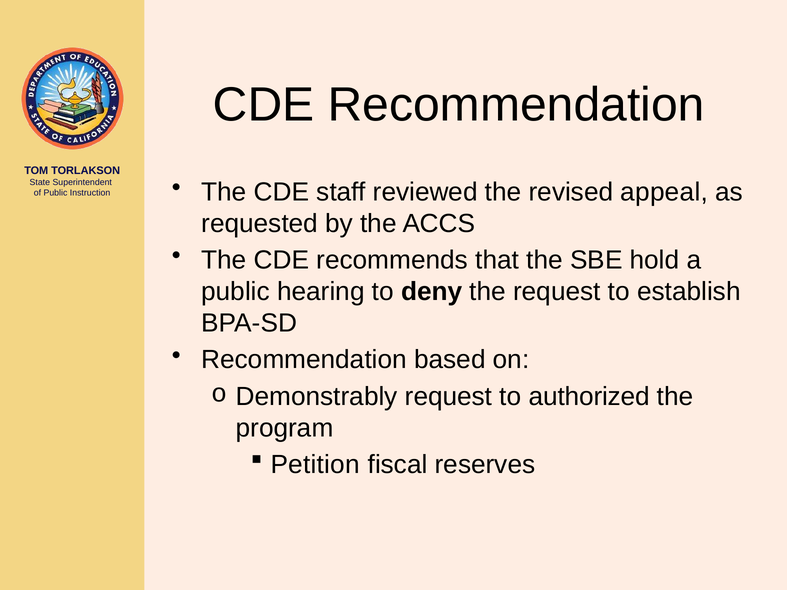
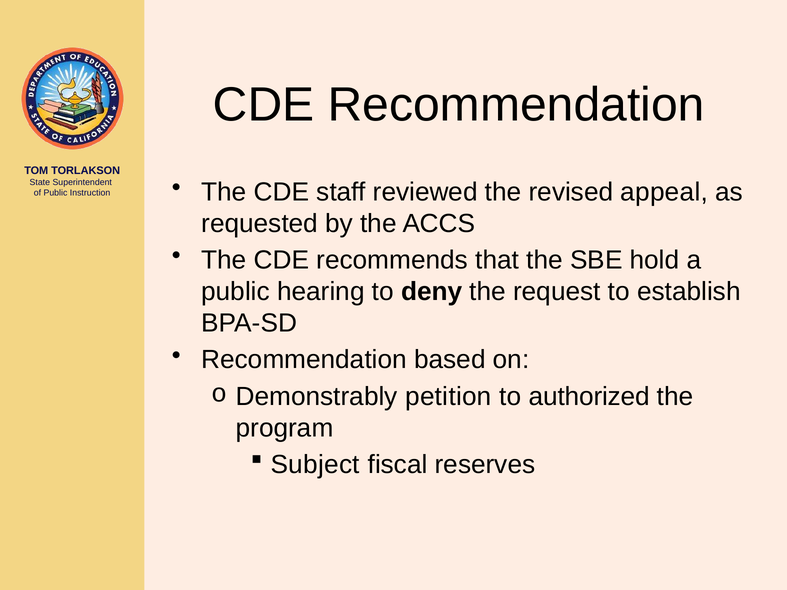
Demonstrably request: request -> petition (448, 397)
Petition: Petition -> Subject (315, 465)
